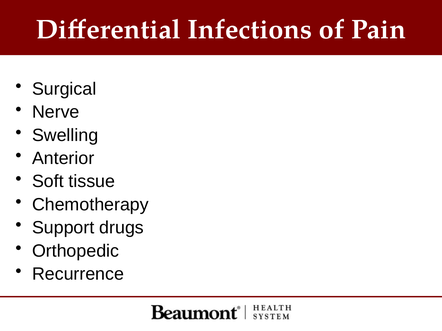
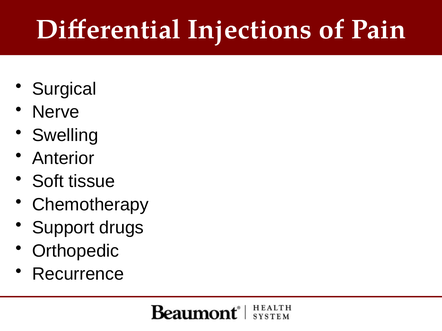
Infections: Infections -> Injections (250, 30)
